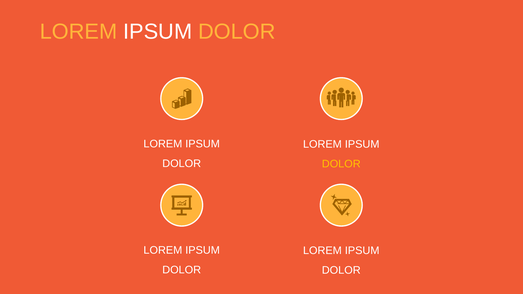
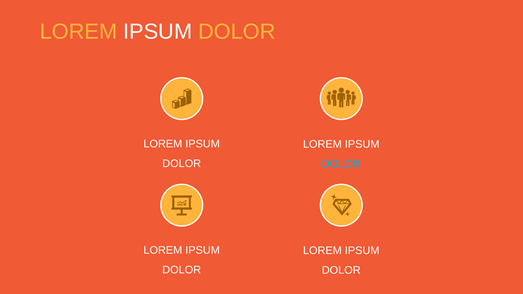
DOLOR colour: yellow -> light blue (341, 164)
